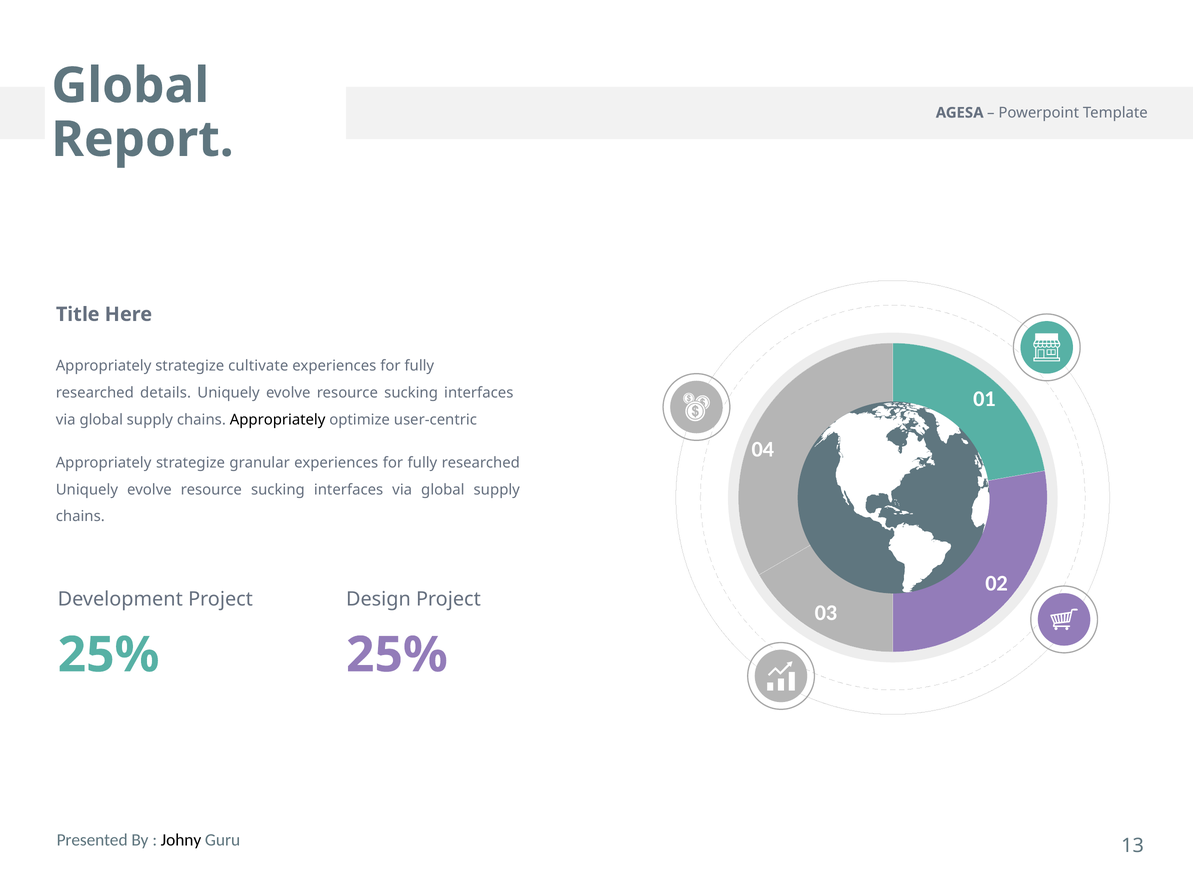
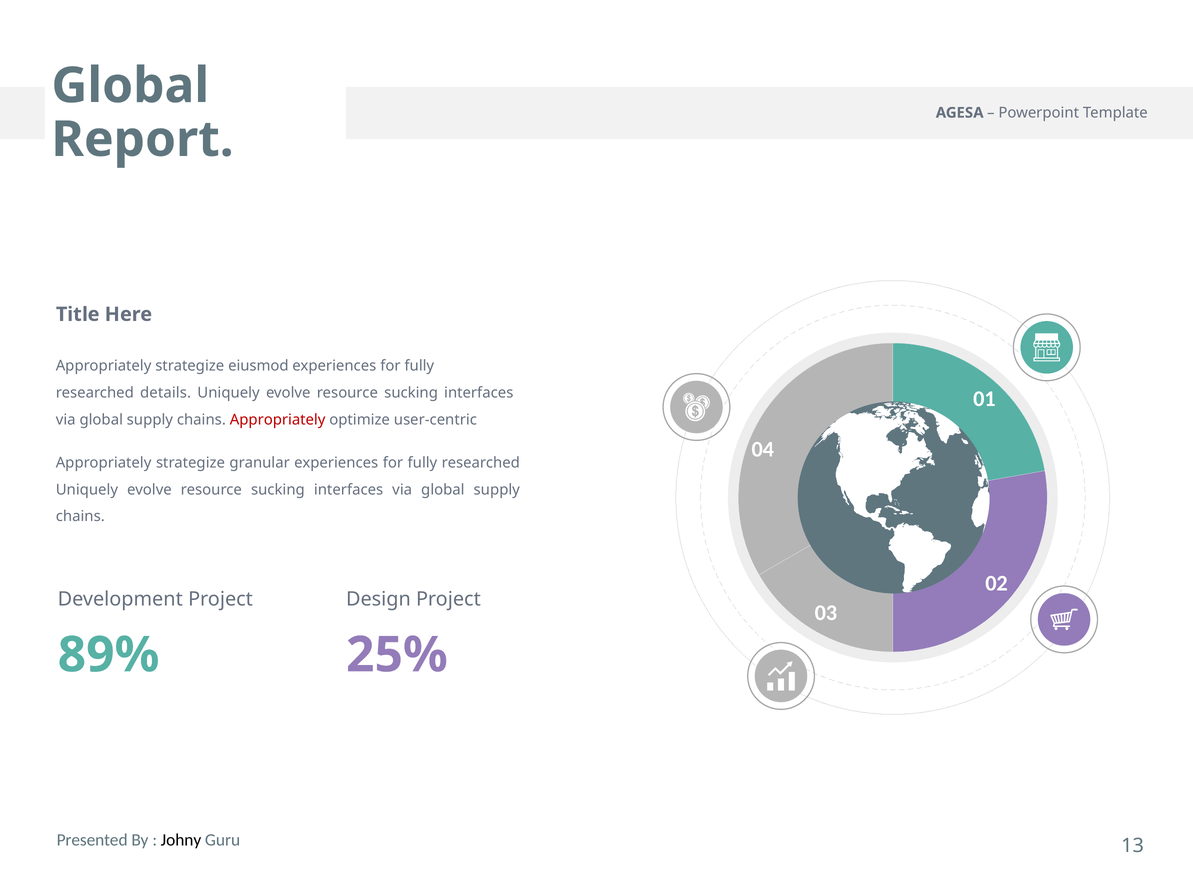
cultivate: cultivate -> eiusmod (258, 366)
Appropriately colour: black -> red (278, 420)
25%: 25% -> 89% (109, 655)
